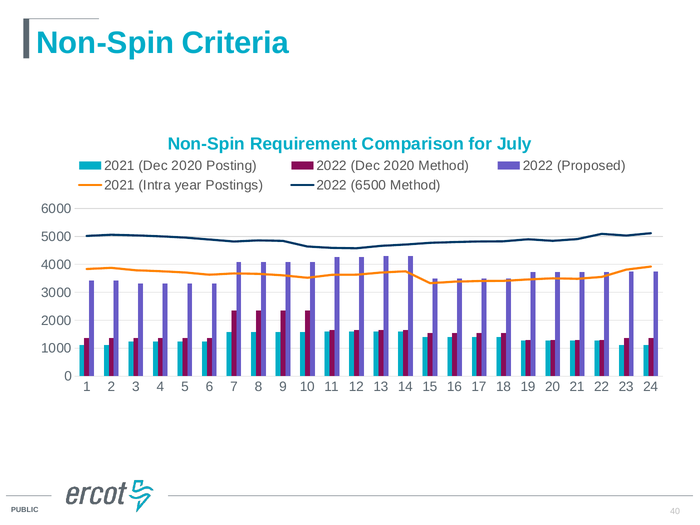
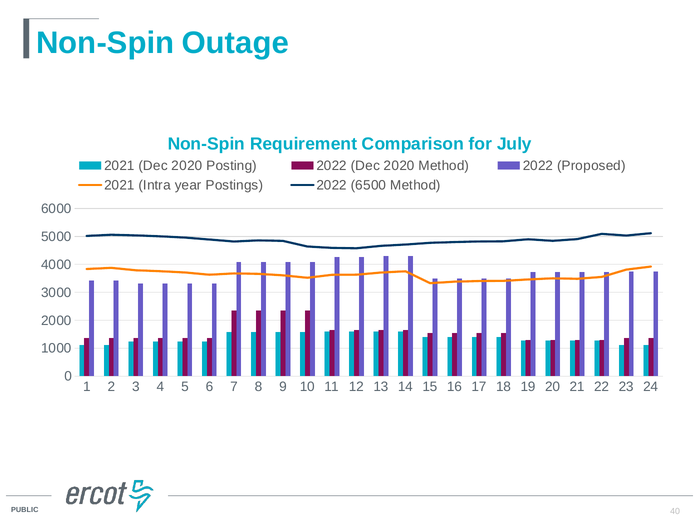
Criteria: Criteria -> Outage (235, 43)
